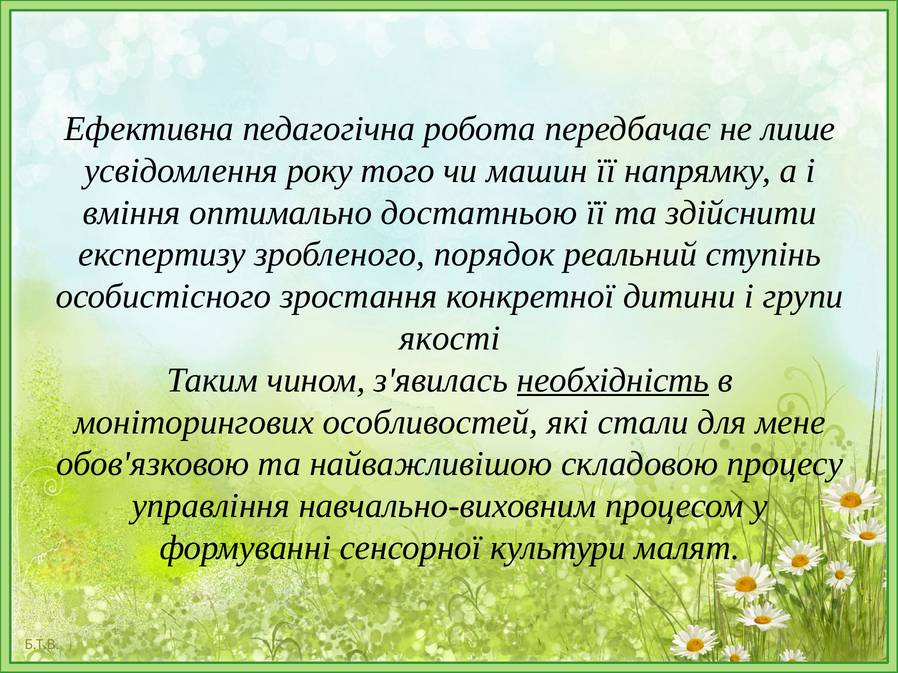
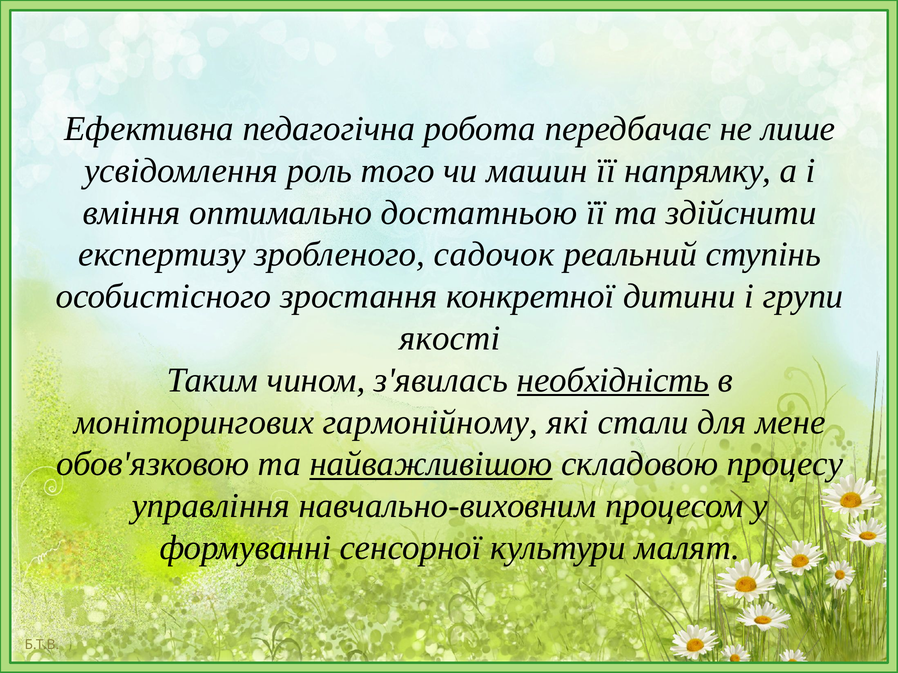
року: року -> роль (320, 171)
порядок: порядок -> садочок (494, 255)
особливостей: особливостей -> гармонійному (430, 422)
найважливішою underline: none -> present (431, 464)
